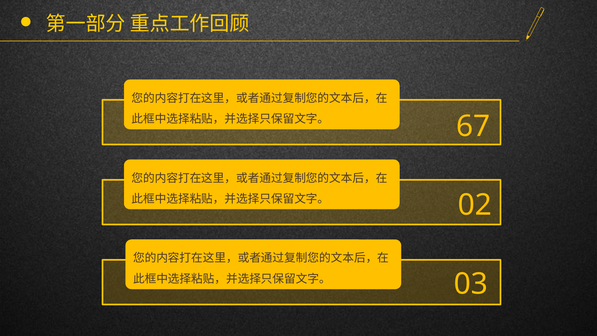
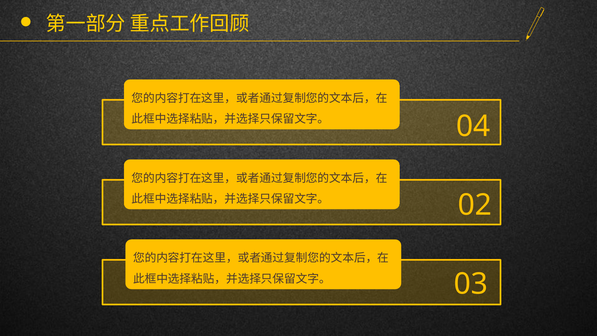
67: 67 -> 04 (473, 126)
